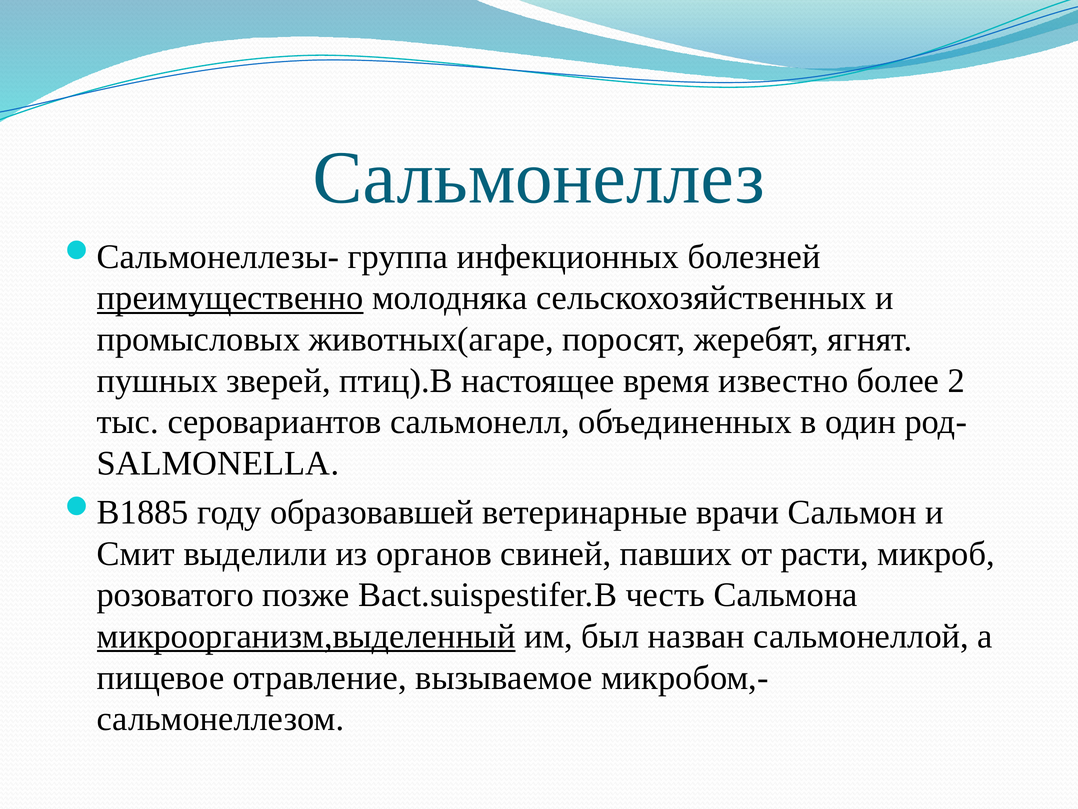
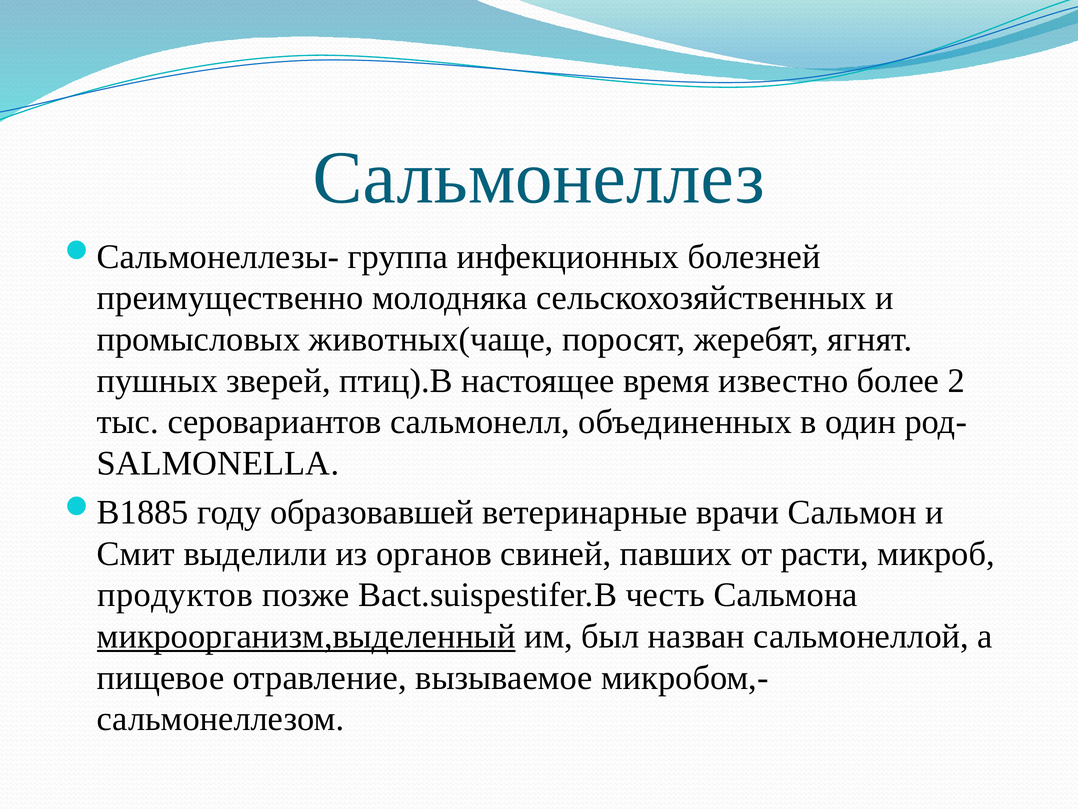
преимущественно underline: present -> none (230, 298)
животных(агаре: животных(агаре -> животных(чаще (431, 339)
розоватого: розоватого -> продуктов (175, 595)
